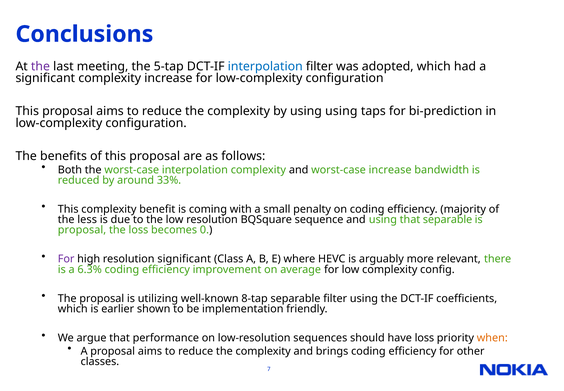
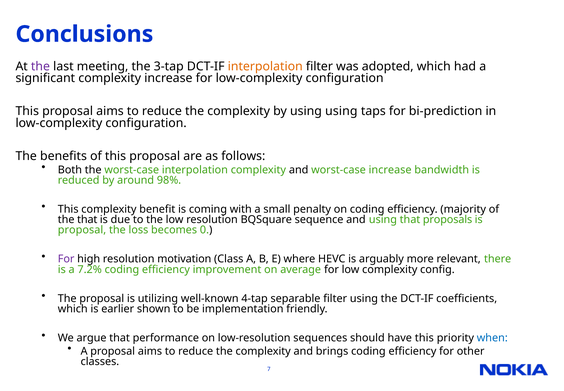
5-tap: 5-tap -> 3-tap (169, 66)
interpolation colour: blue -> orange (265, 66)
33%: 33% -> 98% (169, 180)
the less: less -> that (87, 219)
that separable: separable -> proposals (448, 219)
resolution significant: significant -> motivation (184, 259)
6.3%: 6.3% -> 7.2% (90, 269)
8-tap: 8-tap -> 4-tap (255, 298)
have loss: loss -> this (424, 337)
when colour: orange -> blue (492, 337)
